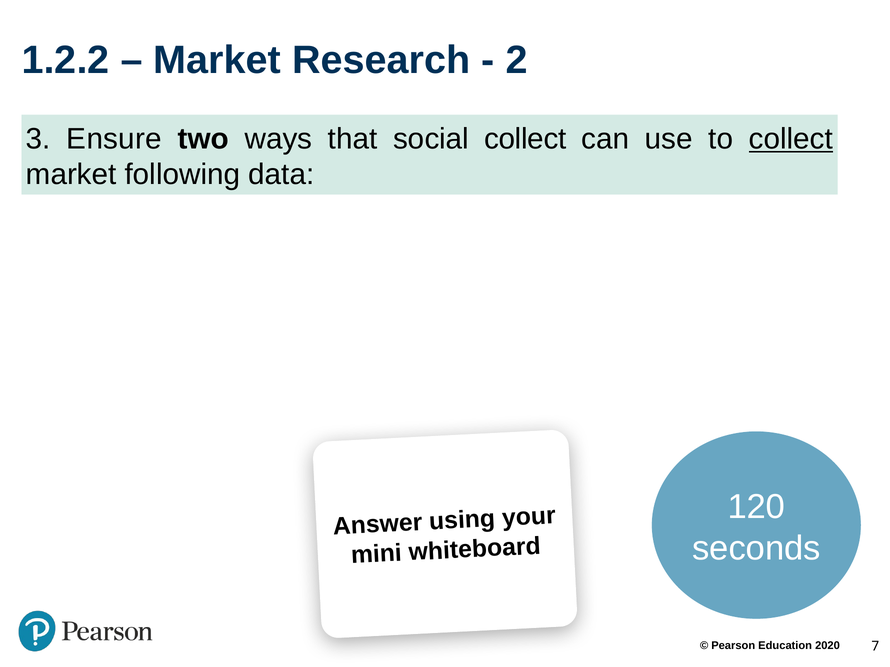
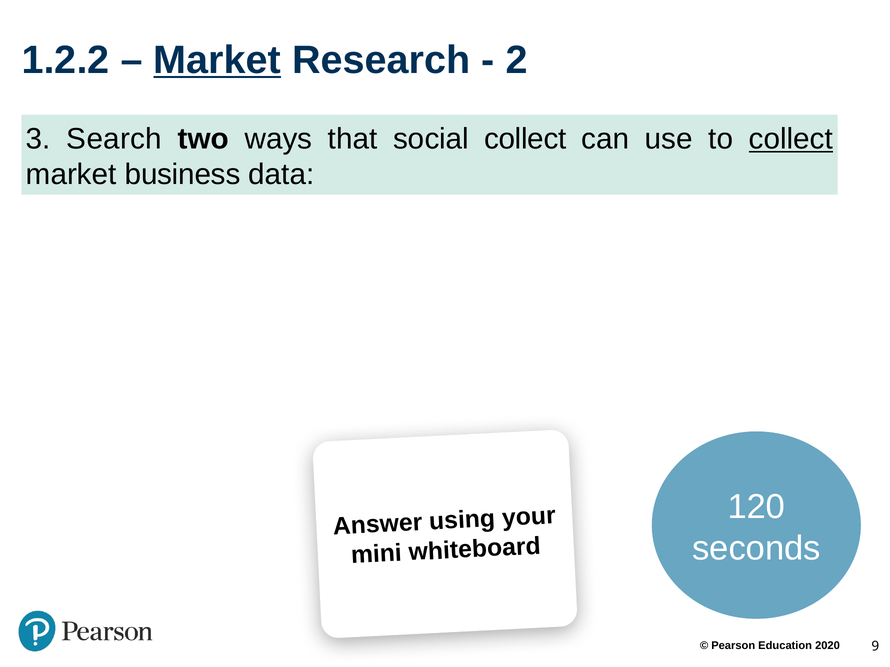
Market underline: none -> present (217, 60)
Ensure: Ensure -> Search (114, 139)
following: following -> business (183, 175)
7: 7 -> 9 (875, 647)
